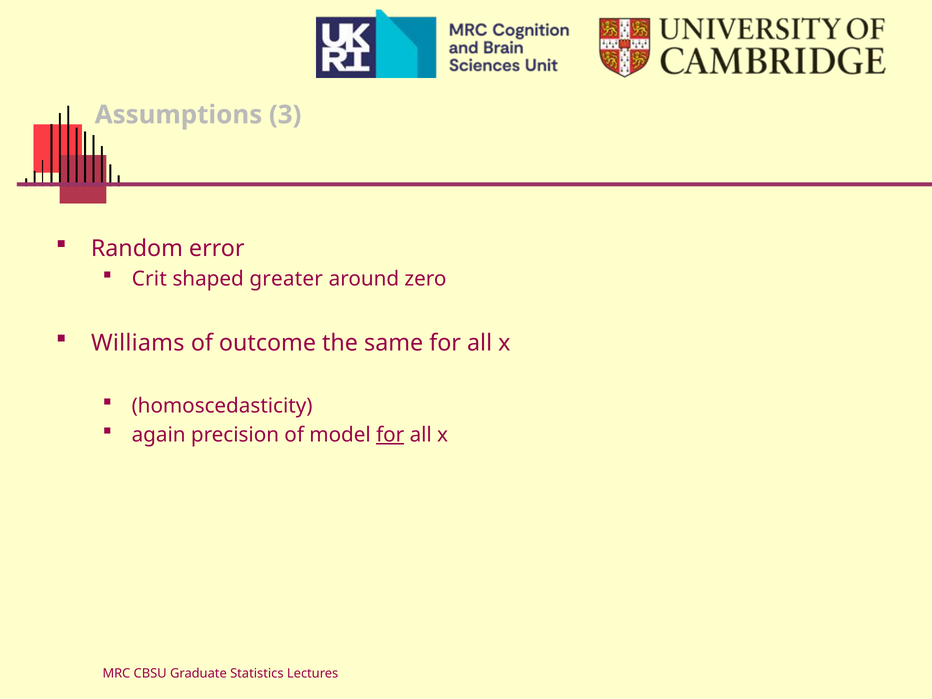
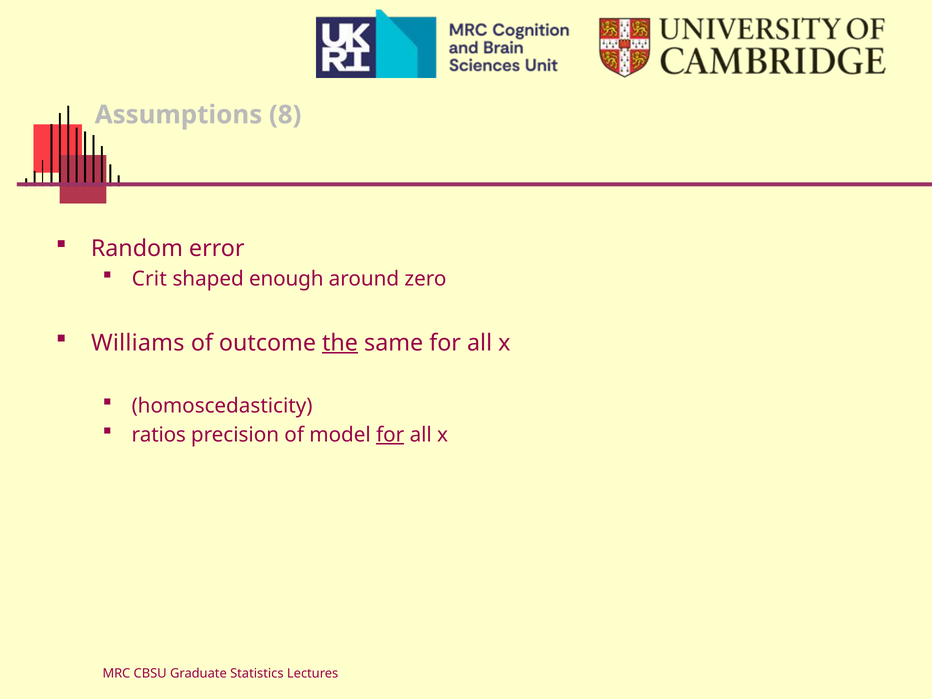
3: 3 -> 8 (285, 115)
greater: greater -> enough (286, 279)
the underline: none -> present (340, 343)
again: again -> ratios (159, 435)
